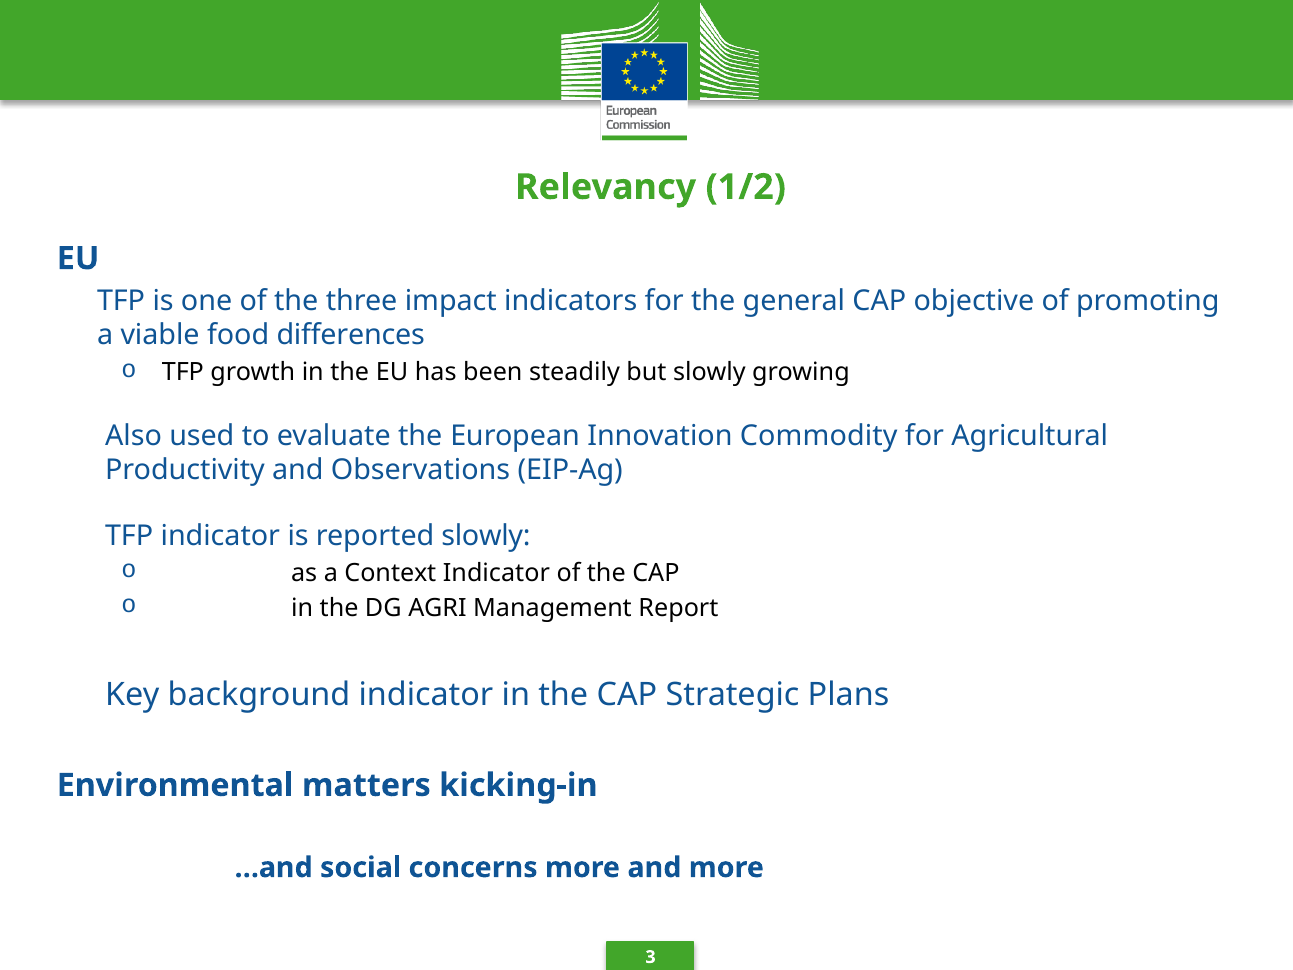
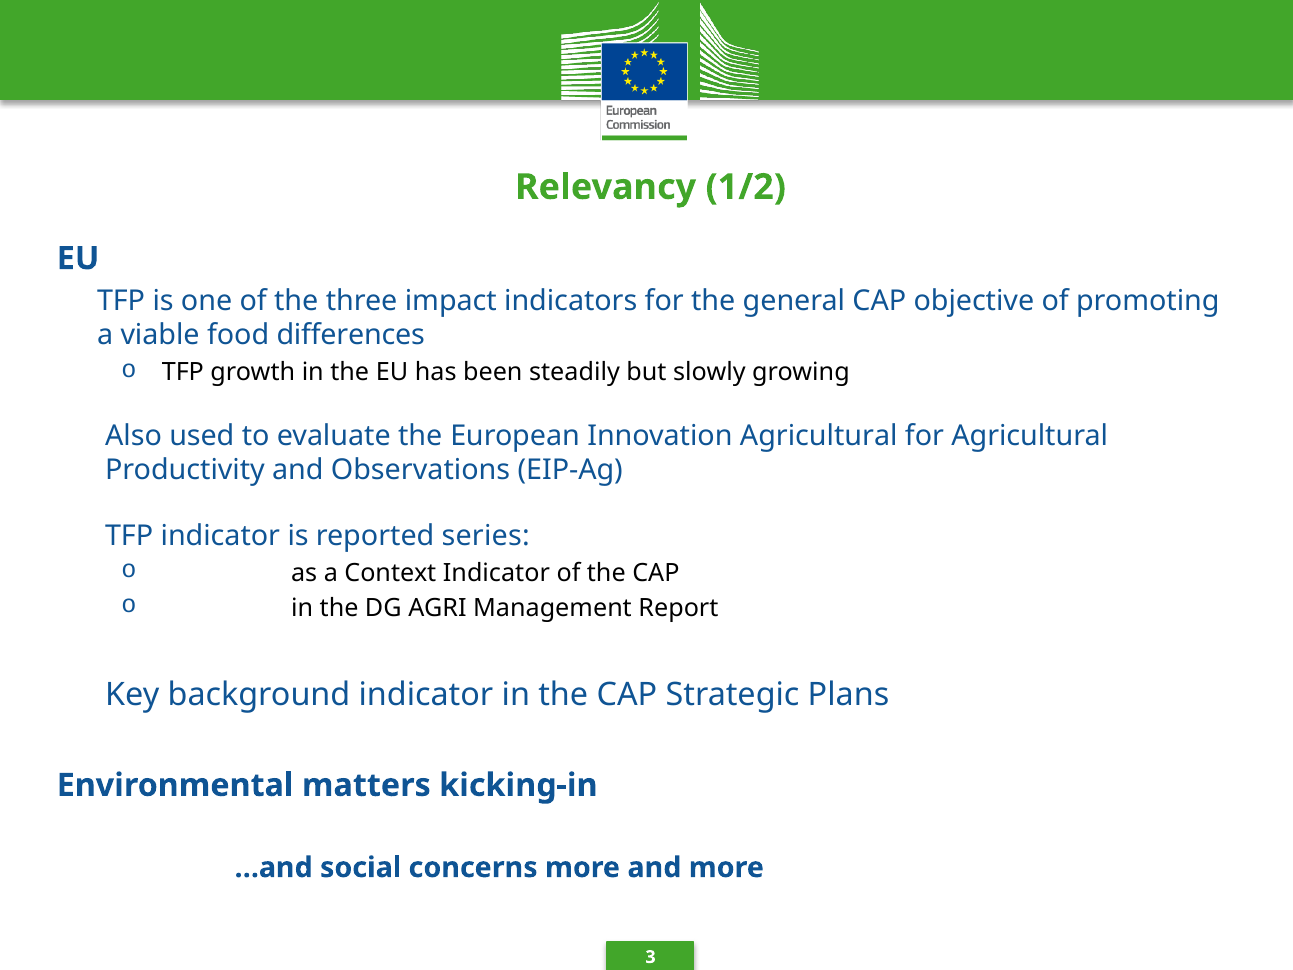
Innovation Commodity: Commodity -> Agricultural (819, 436)
reported slowly: slowly -> series (486, 536)
